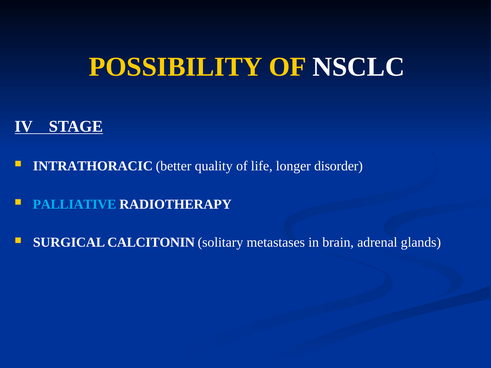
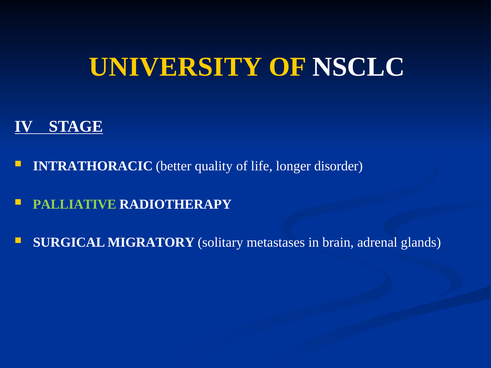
POSSIBILITY: POSSIBILITY -> UNIVERSITY (176, 67)
PALLIATIVE colour: light blue -> light green (75, 204)
CALCITONIN: CALCITONIN -> MIGRATORY (151, 243)
